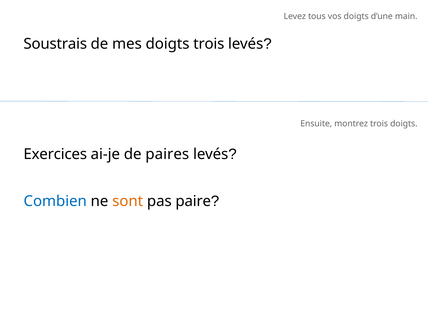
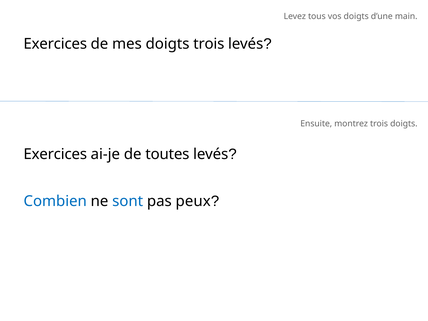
Soustrais: Soustrais -> Exercices (55, 44)
paires: paires -> toutes (167, 154)
sont colour: orange -> blue (128, 201)
paire: paire -> peux (193, 201)
